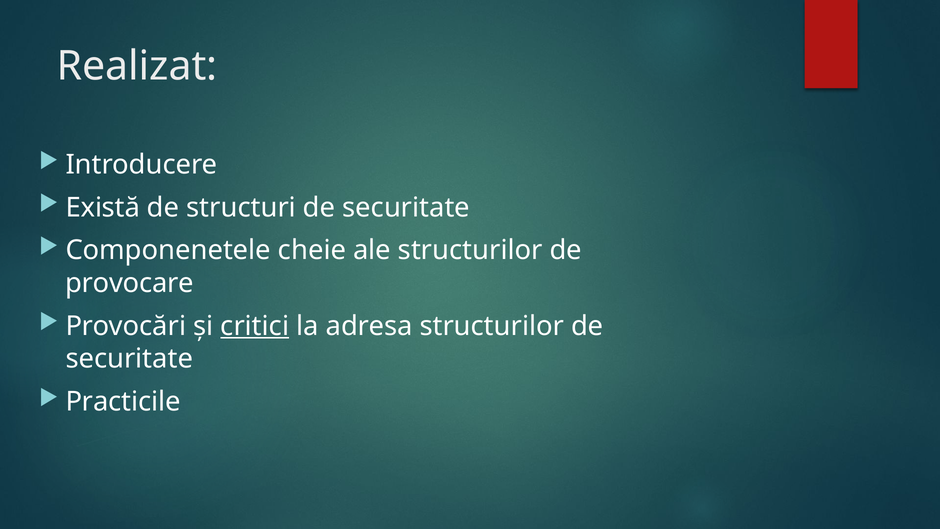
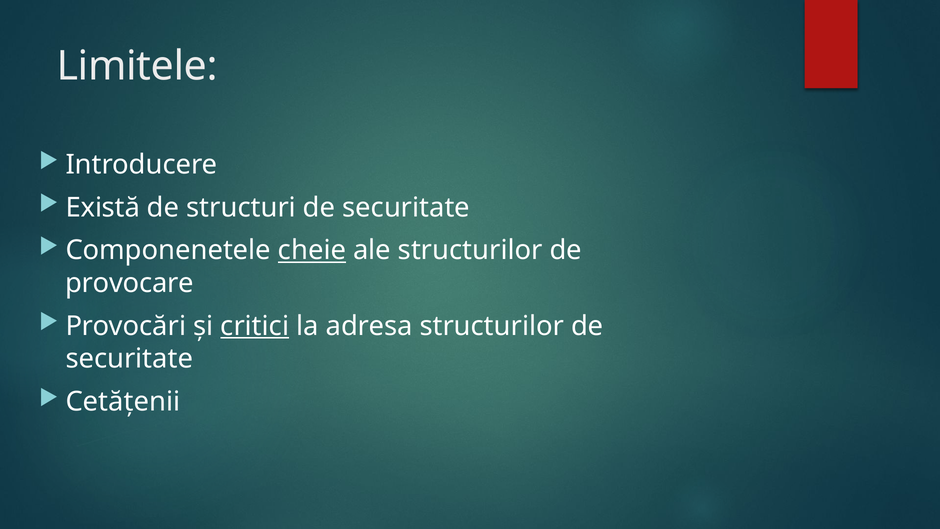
Realizat: Realizat -> Limitele (137, 66)
cheie underline: none -> present (312, 250)
Practicile: Practicile -> Cetățenii (123, 401)
